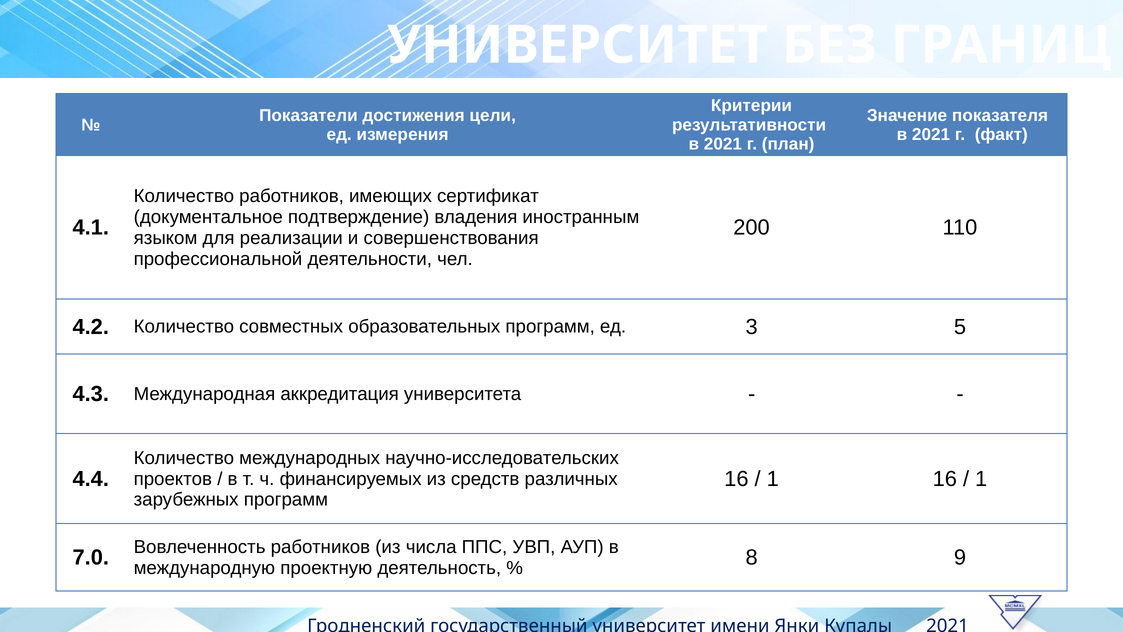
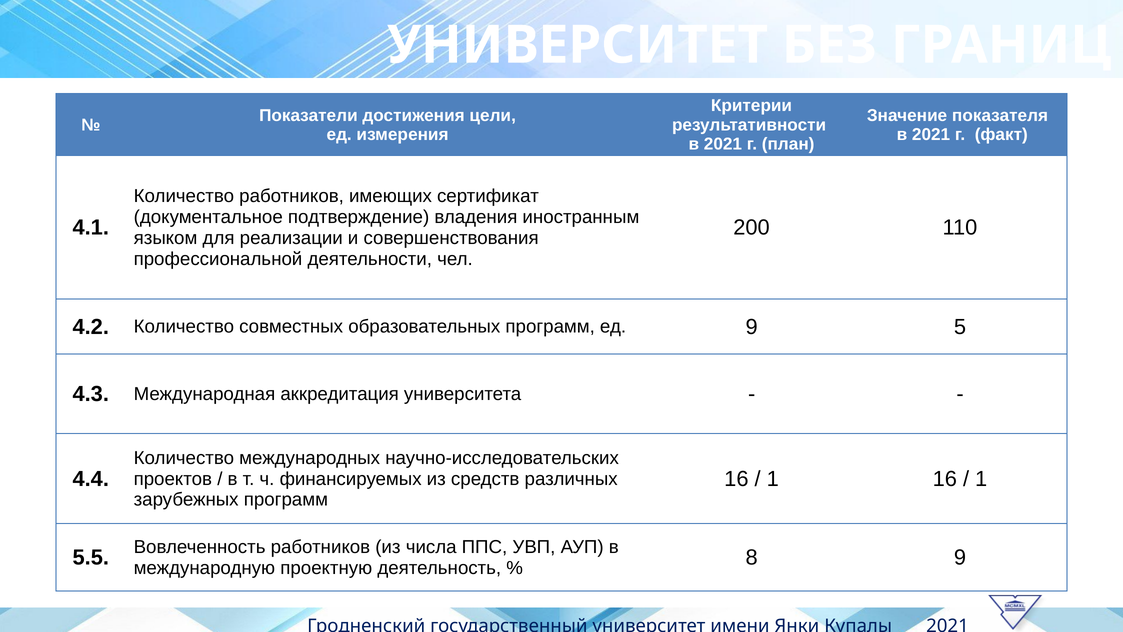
ед 3: 3 -> 9 (752, 327)
7.0: 7.0 -> 5.5 (91, 557)
